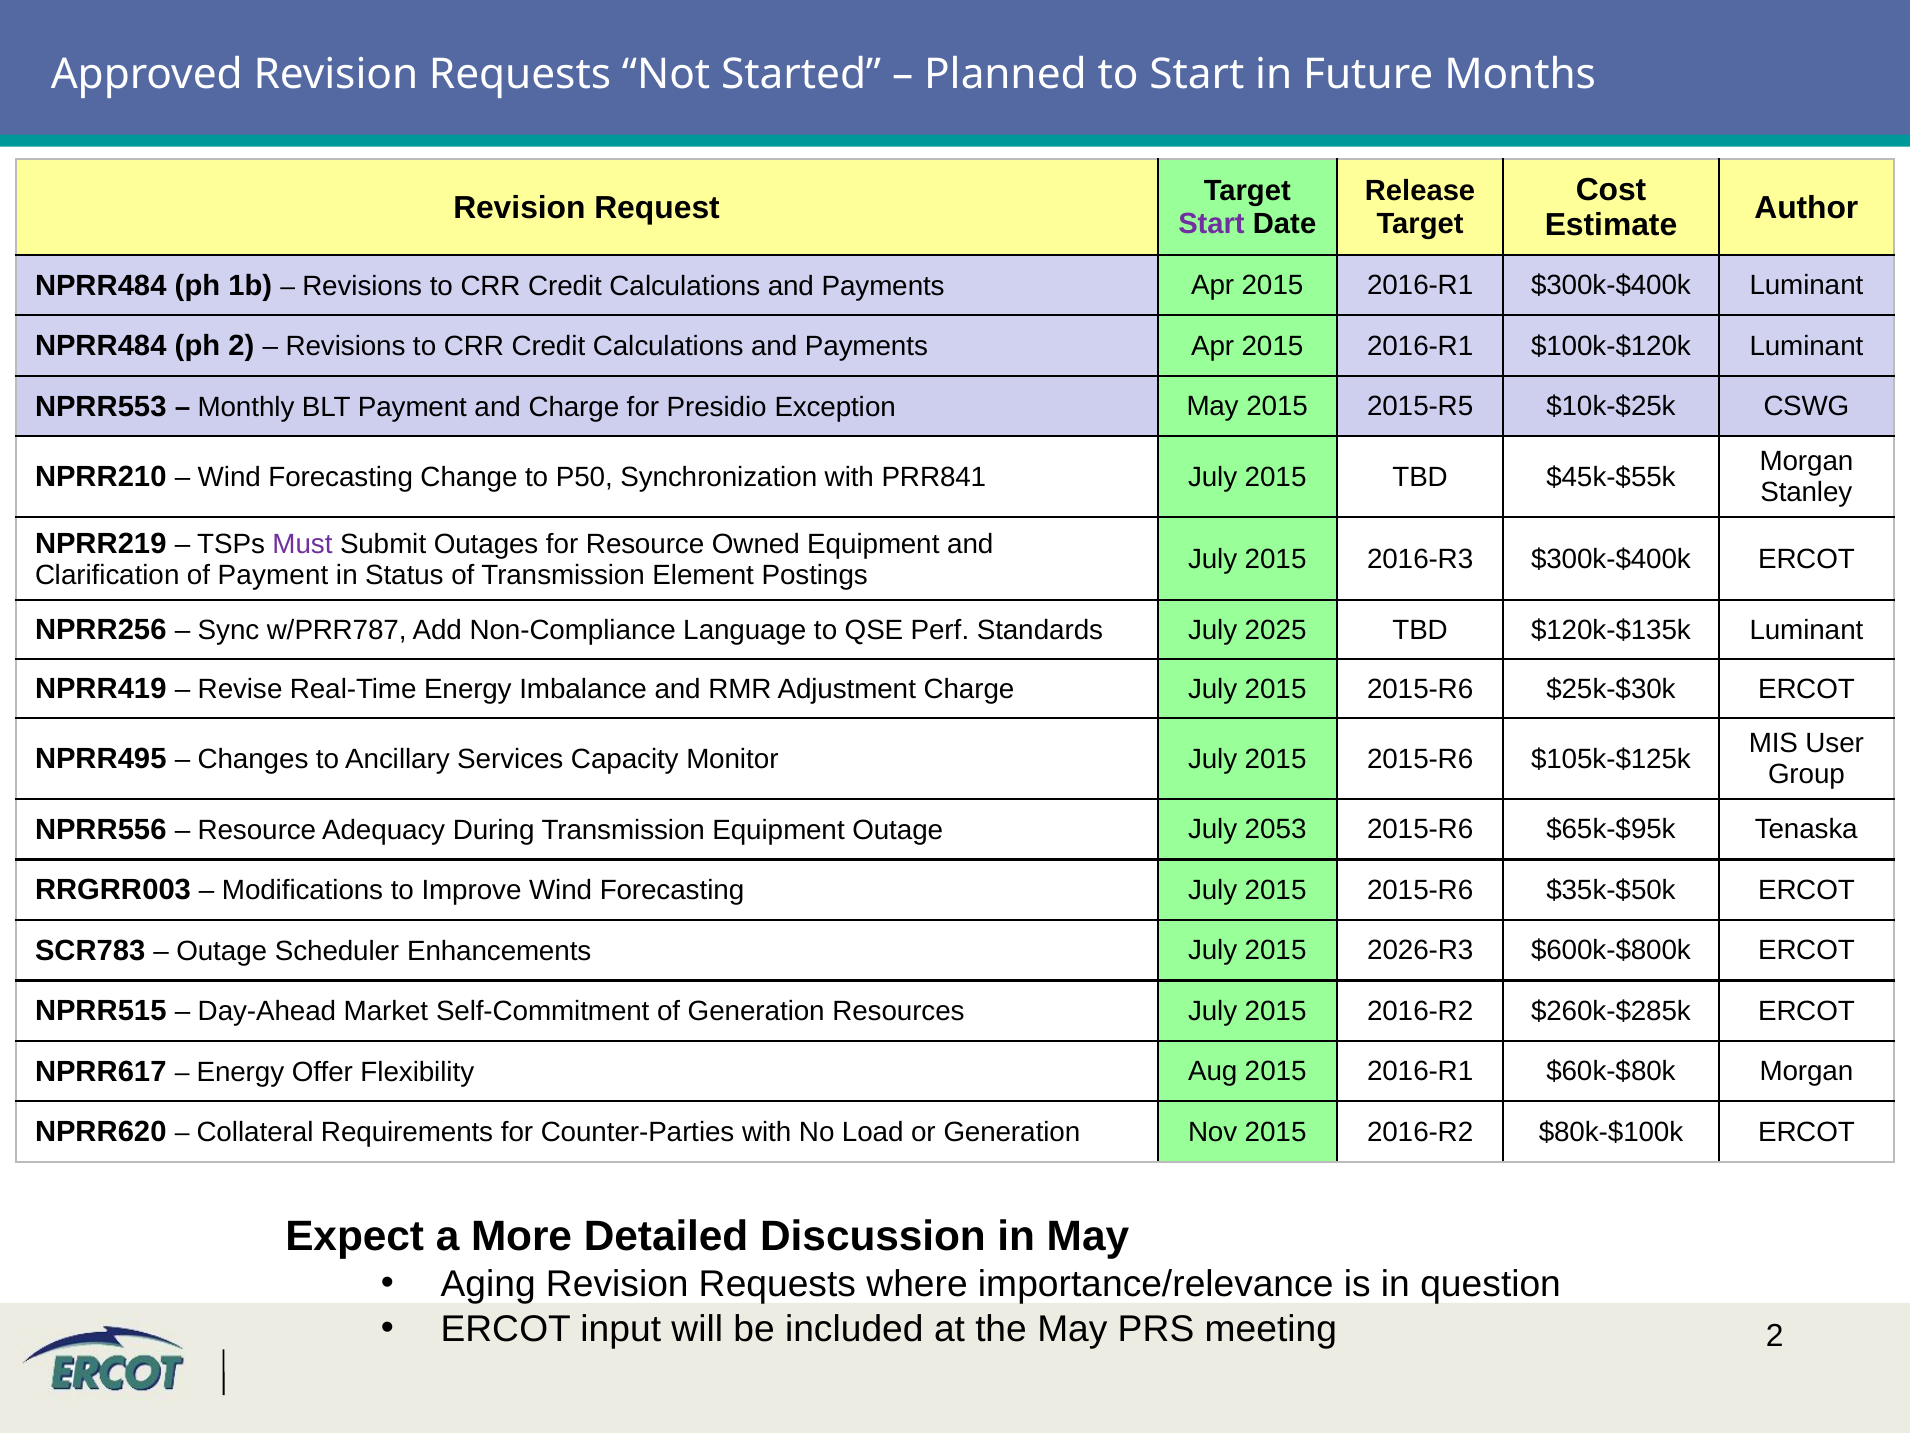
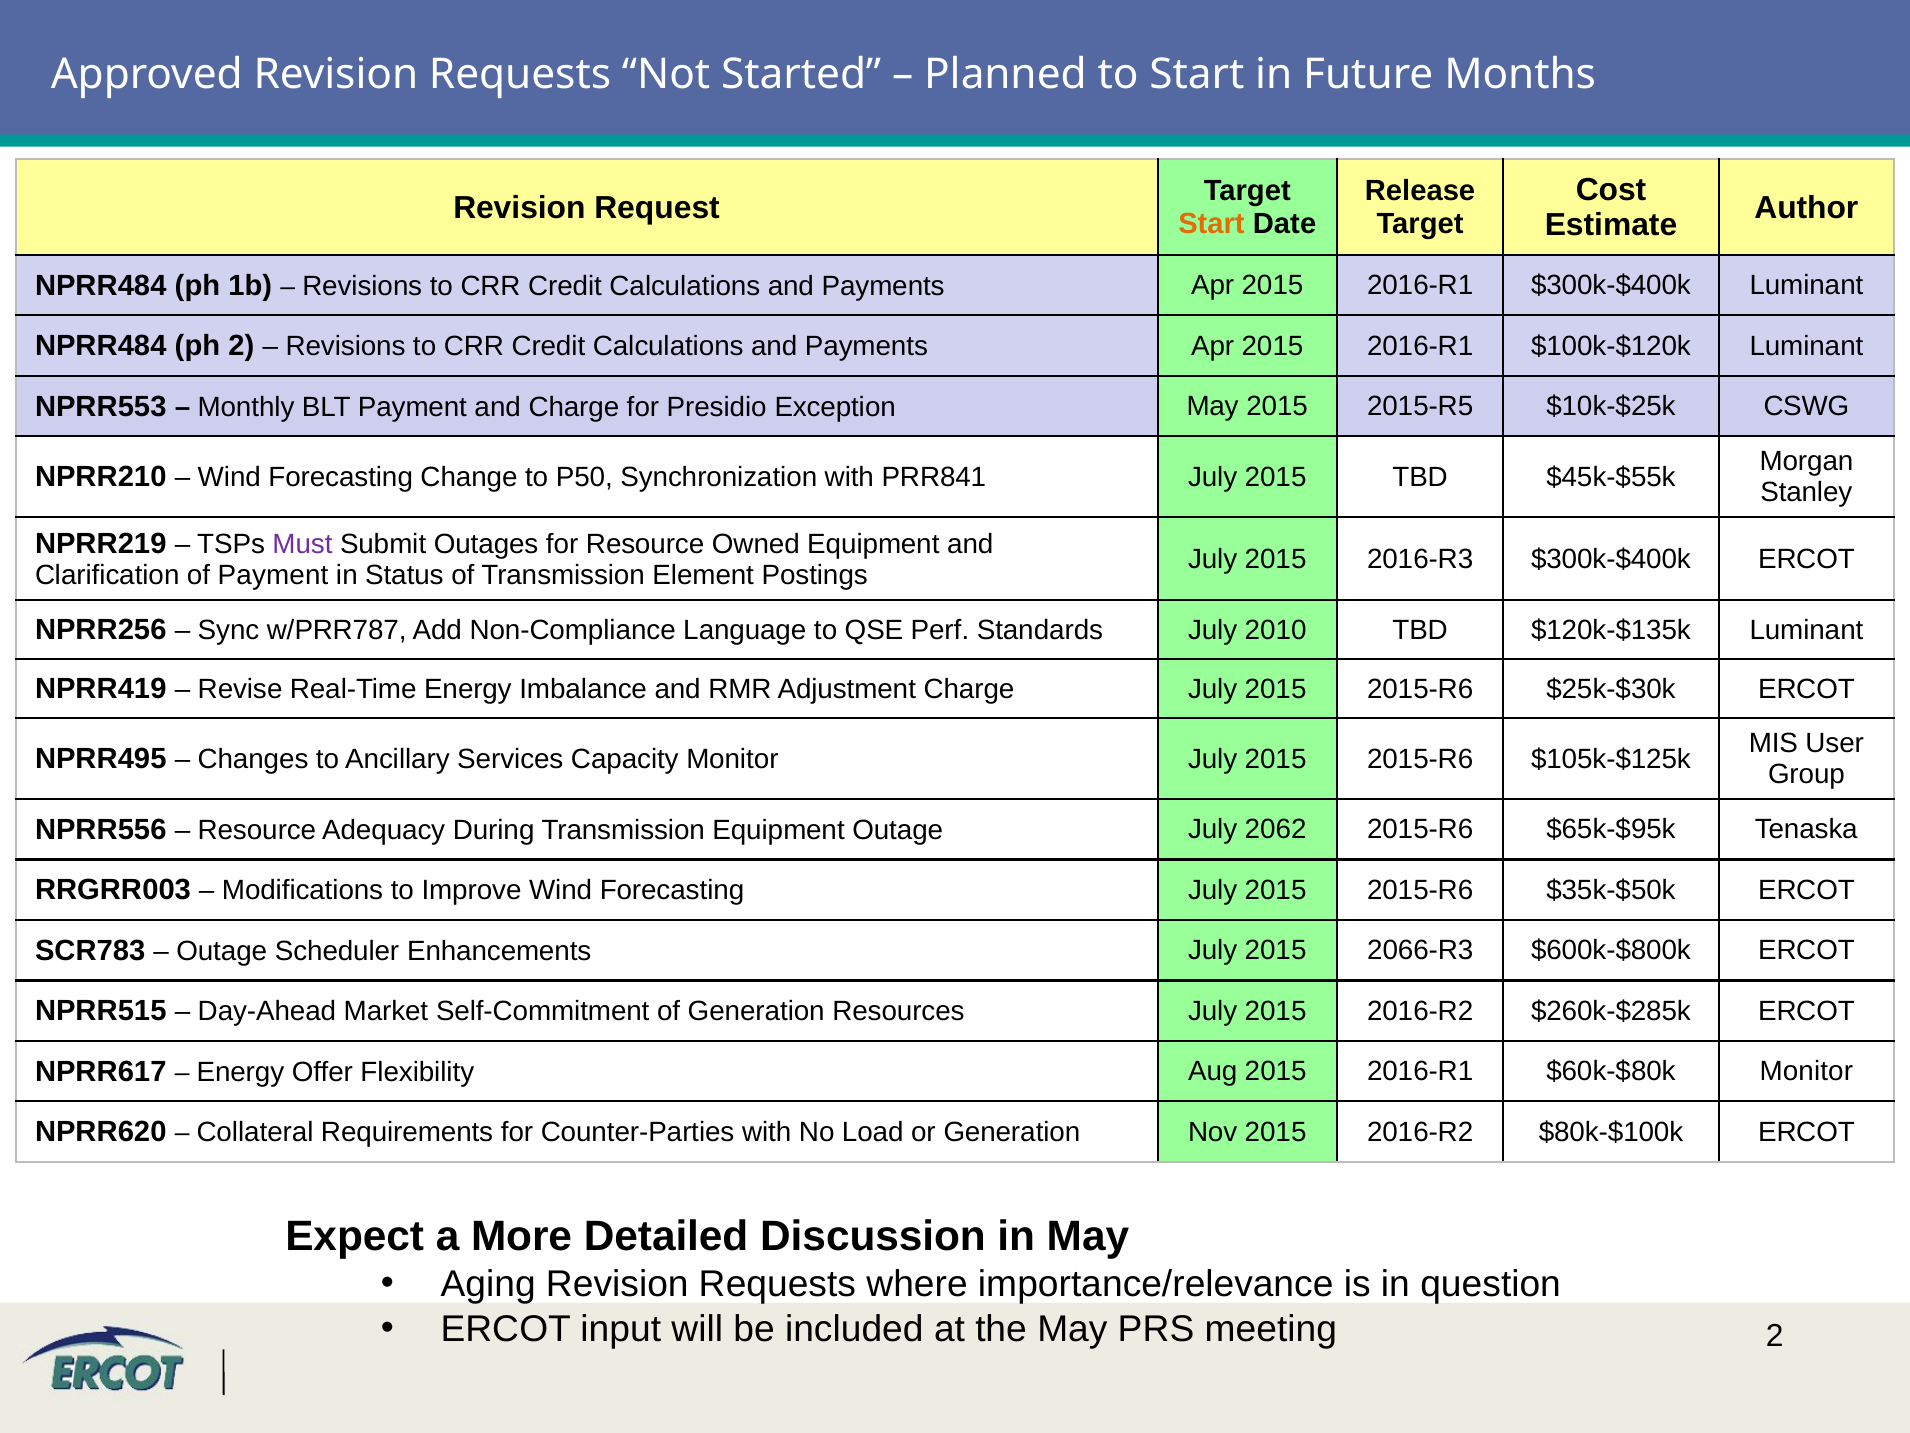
Start colour: purple -> orange (1211, 224)
2025: 2025 -> 2010 (1276, 630)
2053: 2053 -> 2062 (1276, 829)
2026-R3: 2026-R3 -> 2066-R3 (1420, 950)
$60k-$80k Morgan: Morgan -> Monitor (1806, 1071)
